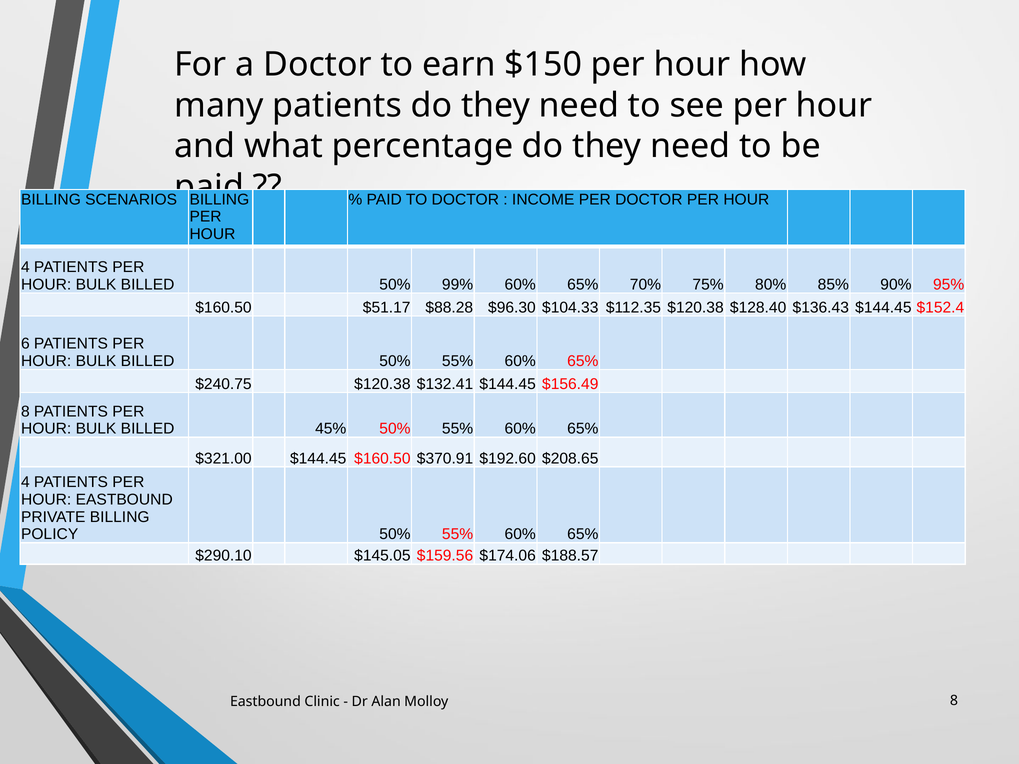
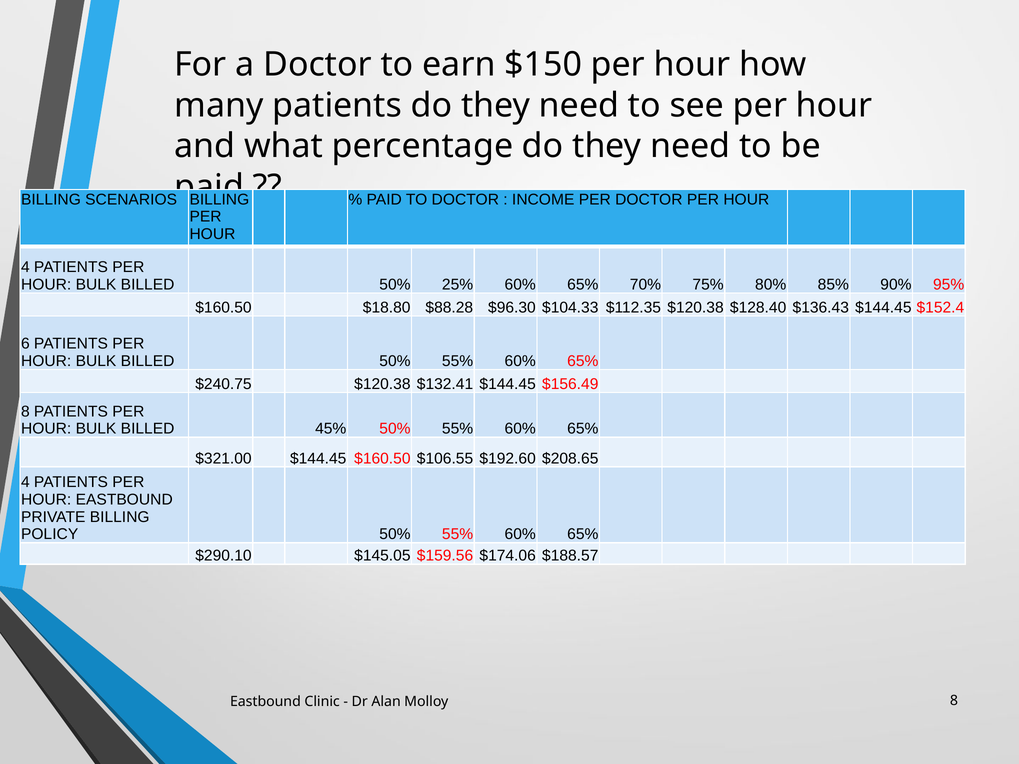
99%: 99% -> 25% (458, 285)
$51.17: $51.17 -> $18.80 (387, 308)
$370.91: $370.91 -> $106.55 (445, 459)
